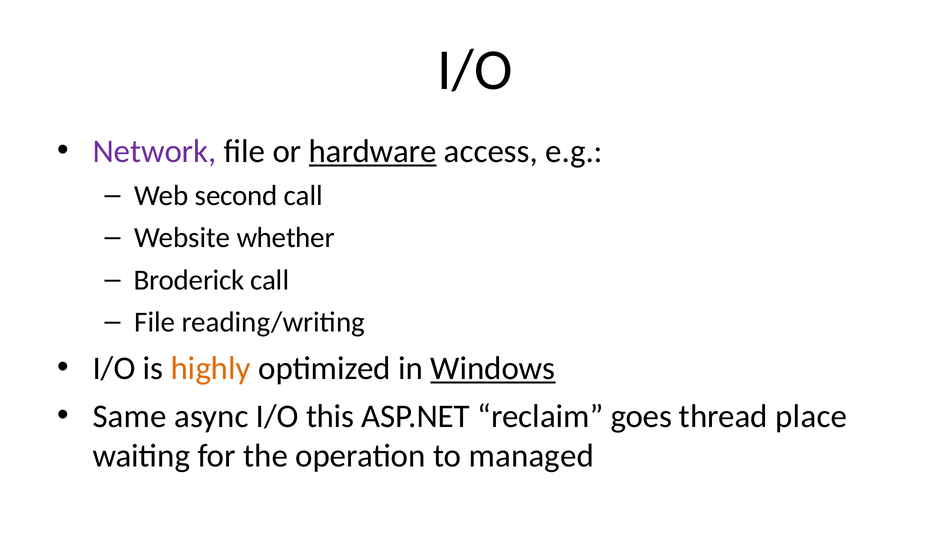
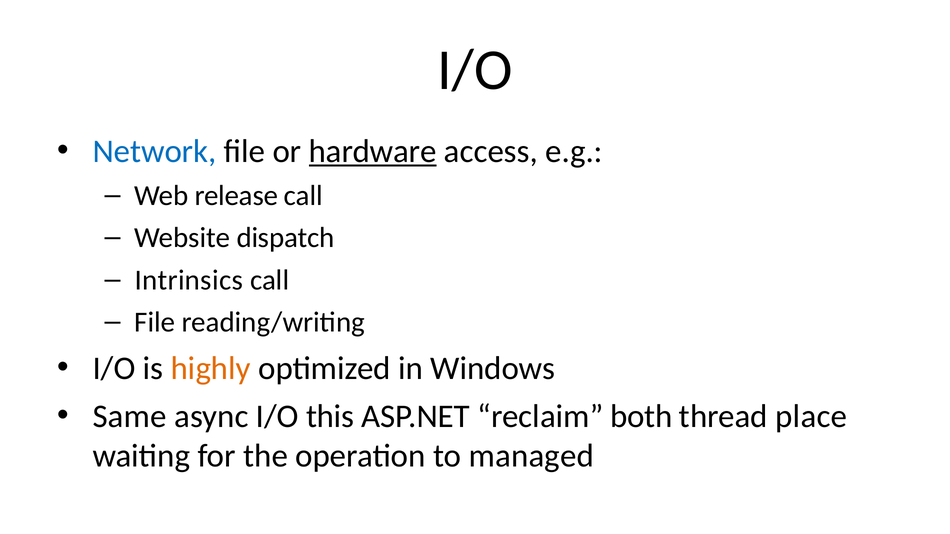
Network colour: purple -> blue (154, 152)
second: second -> release (236, 196)
whether: whether -> dispatch (286, 238)
Broderick: Broderick -> Intrinsics (189, 280)
Windows underline: present -> none (493, 368)
goes: goes -> both (641, 417)
